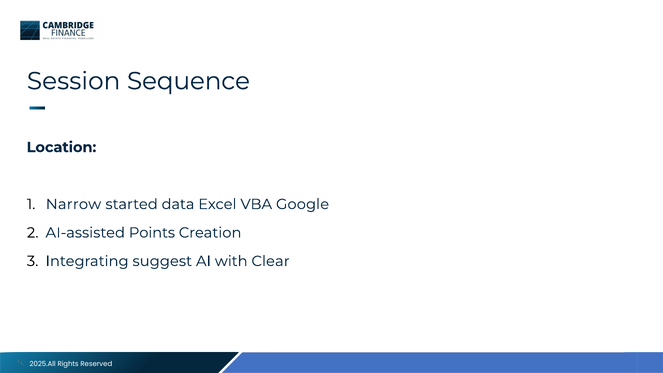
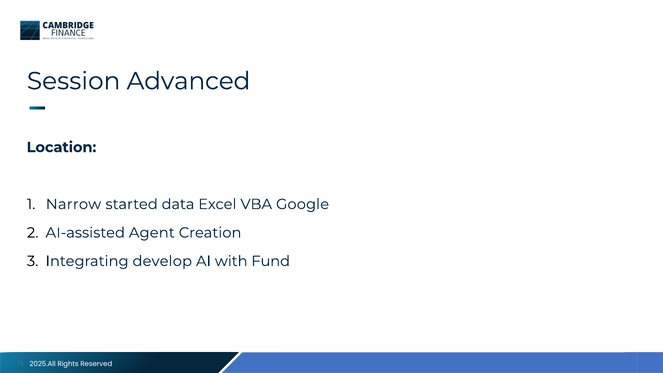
Sequence: Sequence -> Advanced (188, 81)
Points: Points -> Agent (152, 233)
suggest: suggest -> develop (162, 261)
Clear: Clear -> Fund (271, 261)
